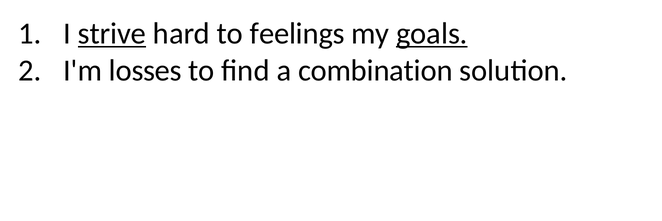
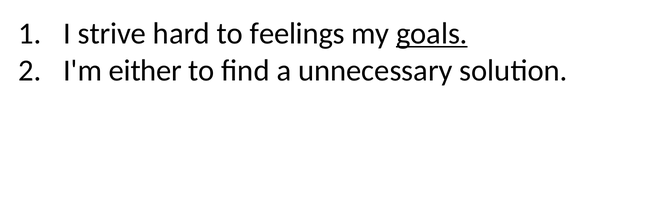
strive underline: present -> none (112, 34)
losses: losses -> either (145, 71)
combination: combination -> unnecessary (375, 71)
